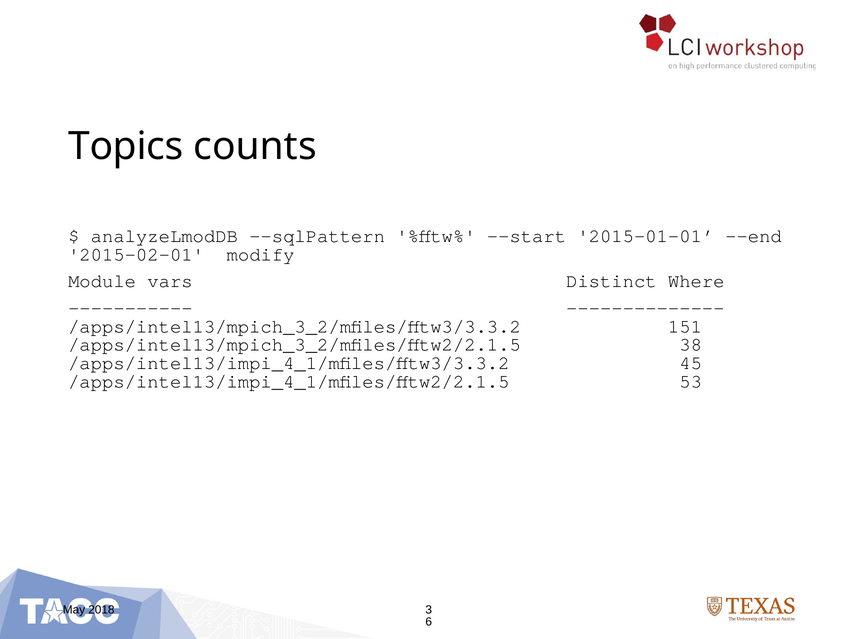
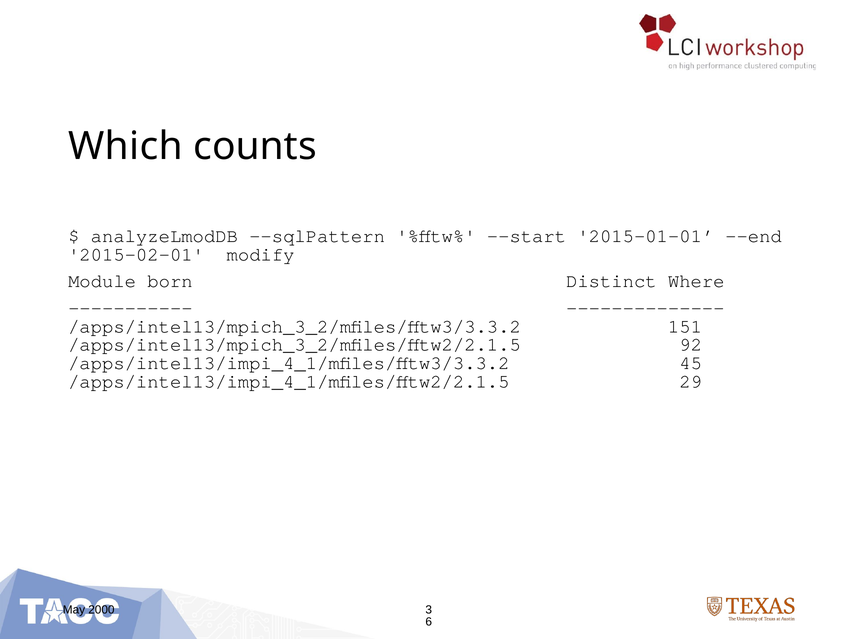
Topics: Topics -> Which (126, 146)
vars: vars -> born (170, 281)
38: 38 -> 92 (691, 345)
53: 53 -> 29 (691, 381)
2018: 2018 -> 2000 (101, 610)
